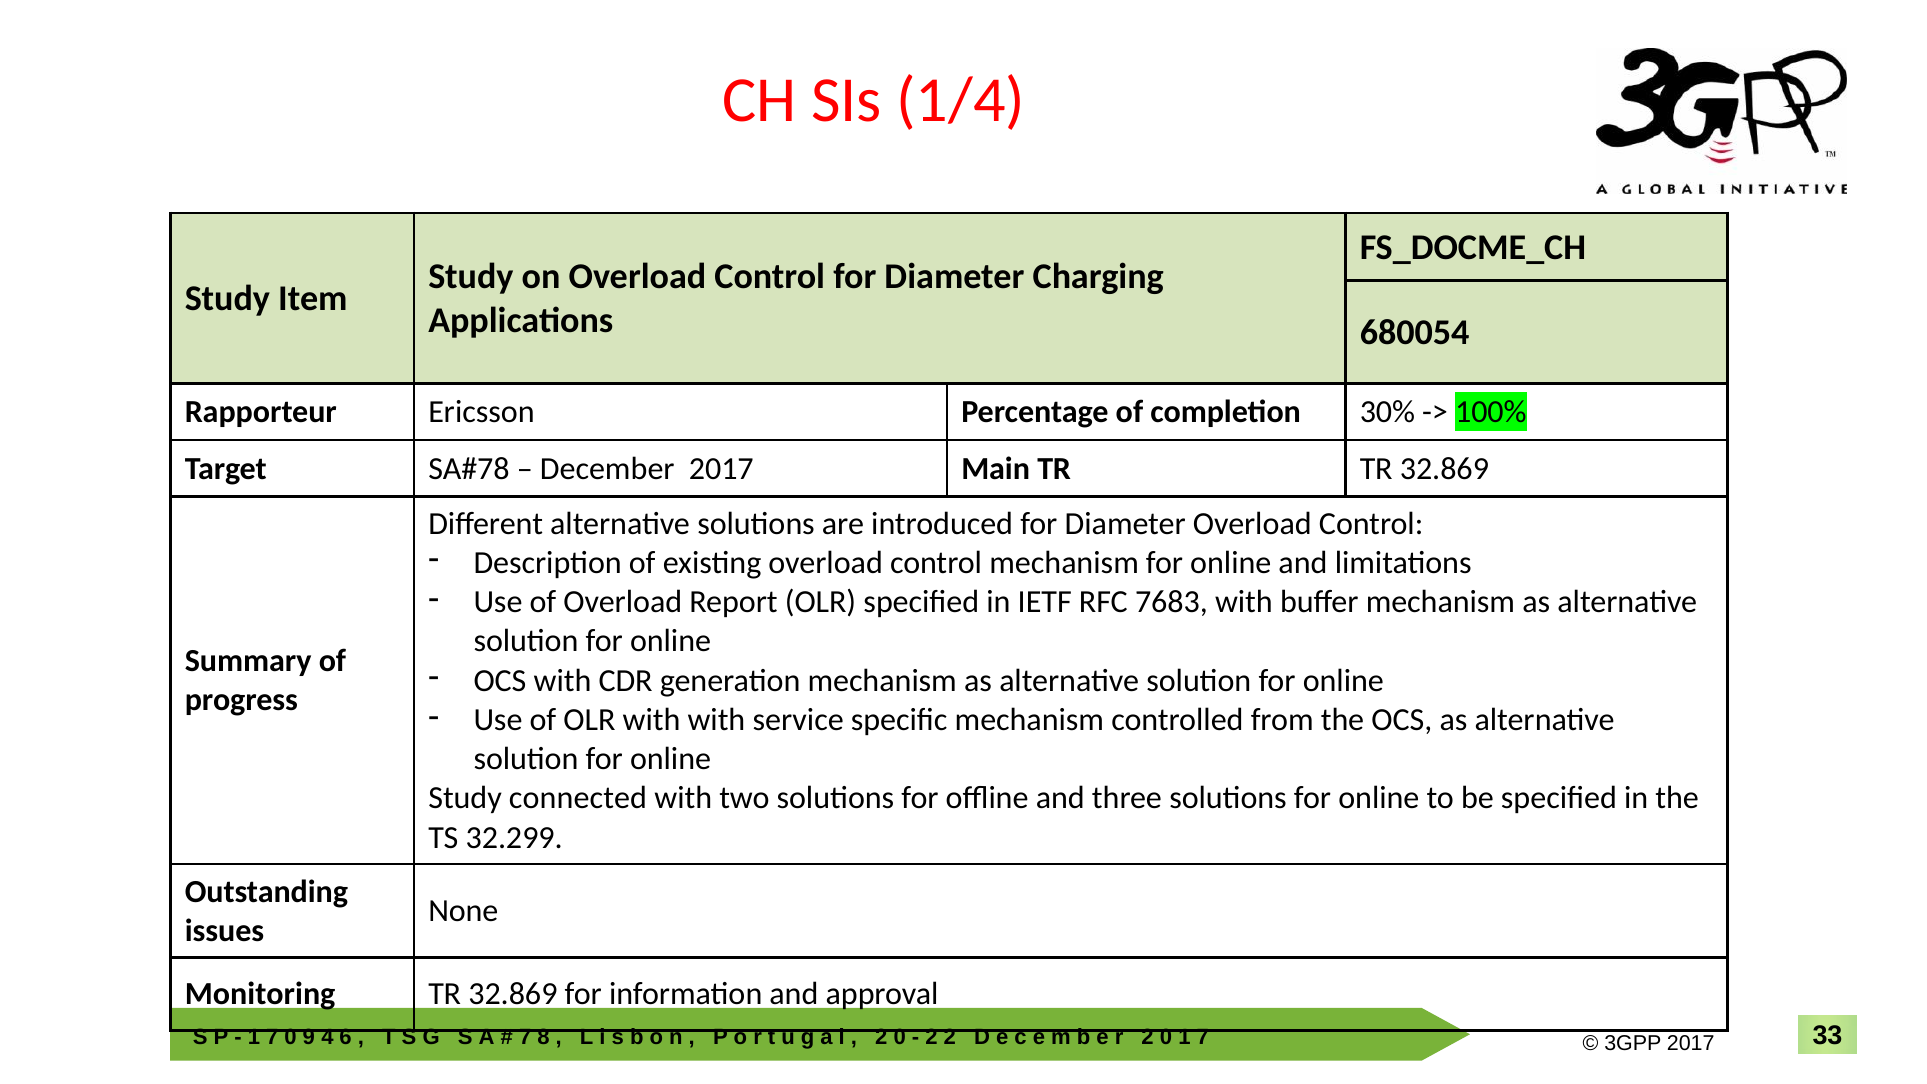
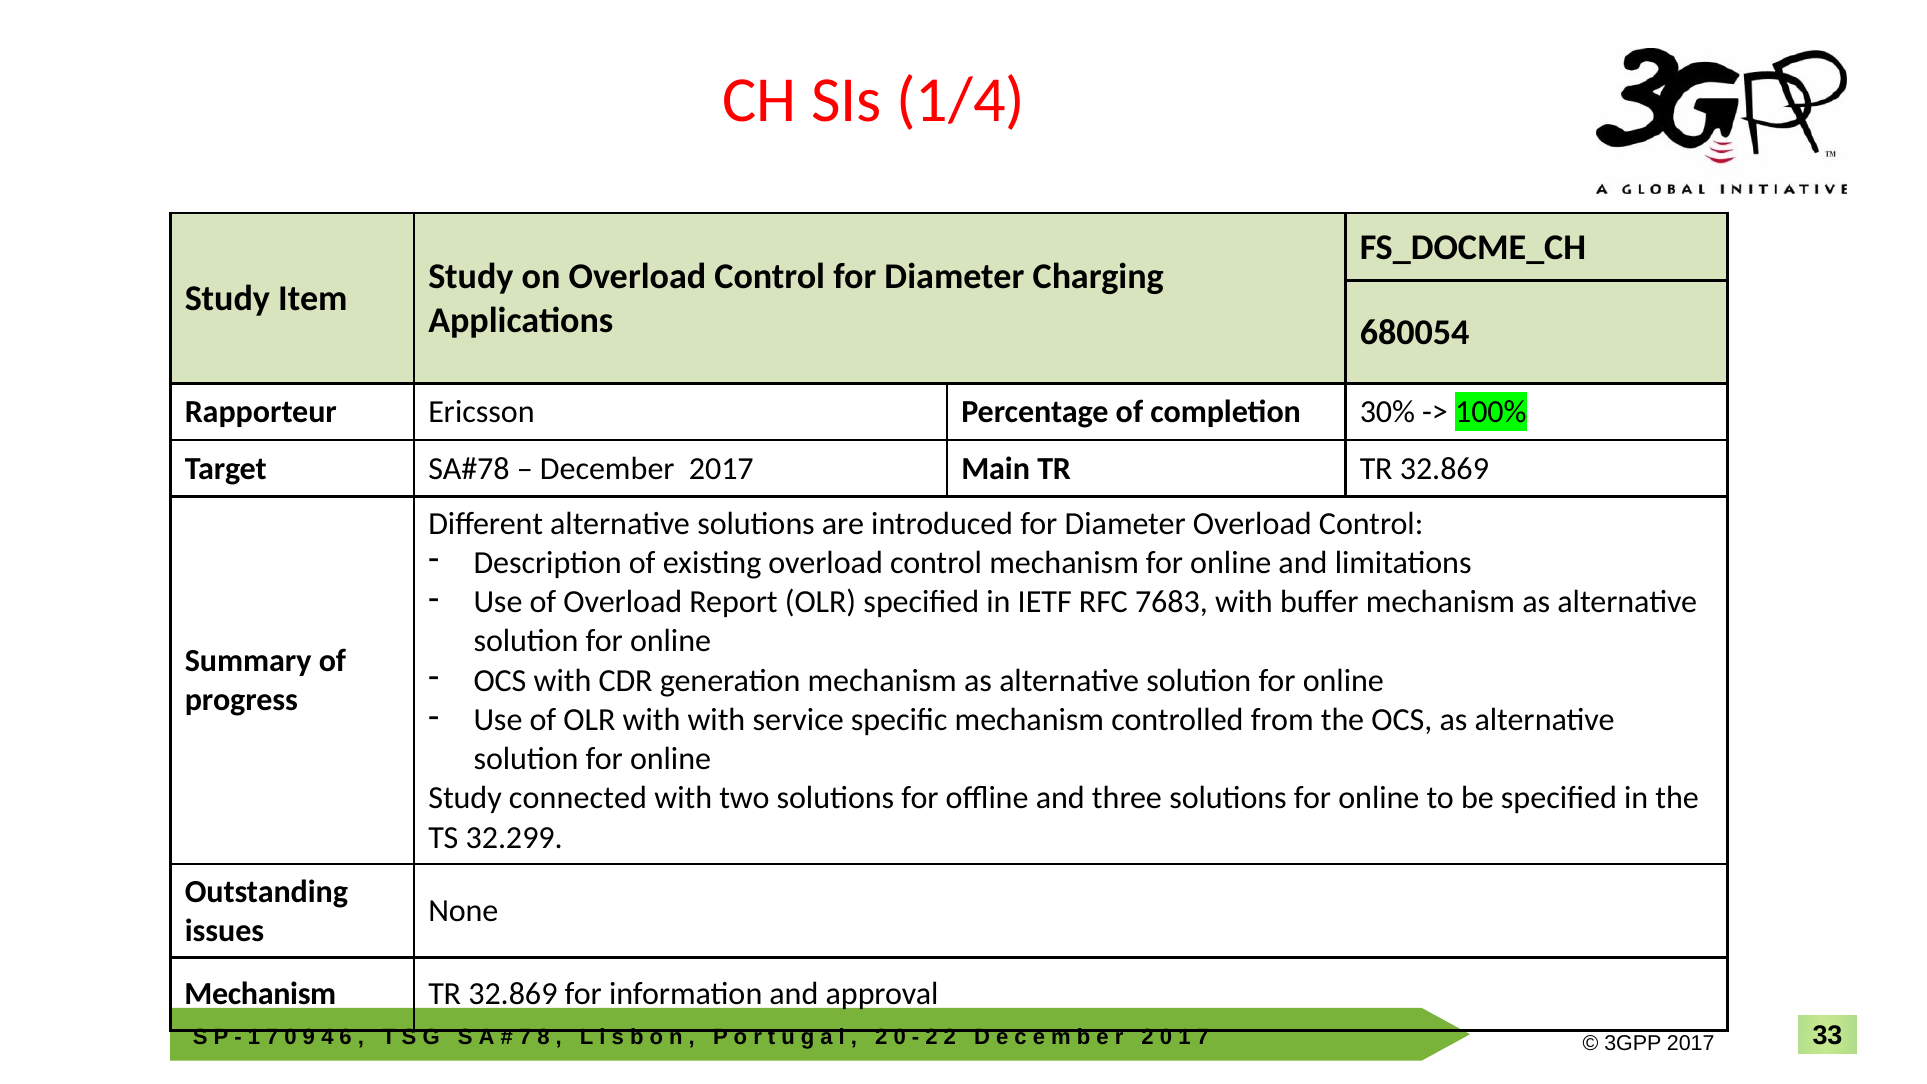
Monitoring: Monitoring -> Mechanism (260, 994)
